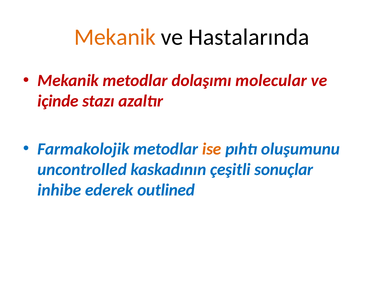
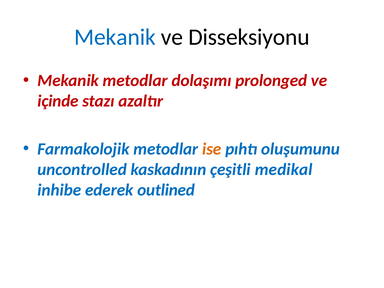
Mekanik colour: orange -> blue (115, 37)
Hastalarında: Hastalarında -> Disseksiyonu (249, 37)
molecular: molecular -> prolonged (271, 81)
sonuçlar: sonuçlar -> medikal (284, 169)
